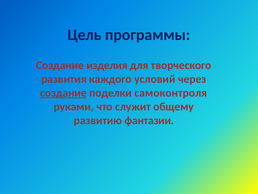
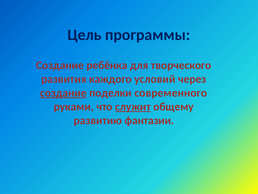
изделия: изделия -> ребёнка (107, 65)
самоконтроля: самоконтроля -> современного (171, 93)
служит underline: none -> present (133, 106)
